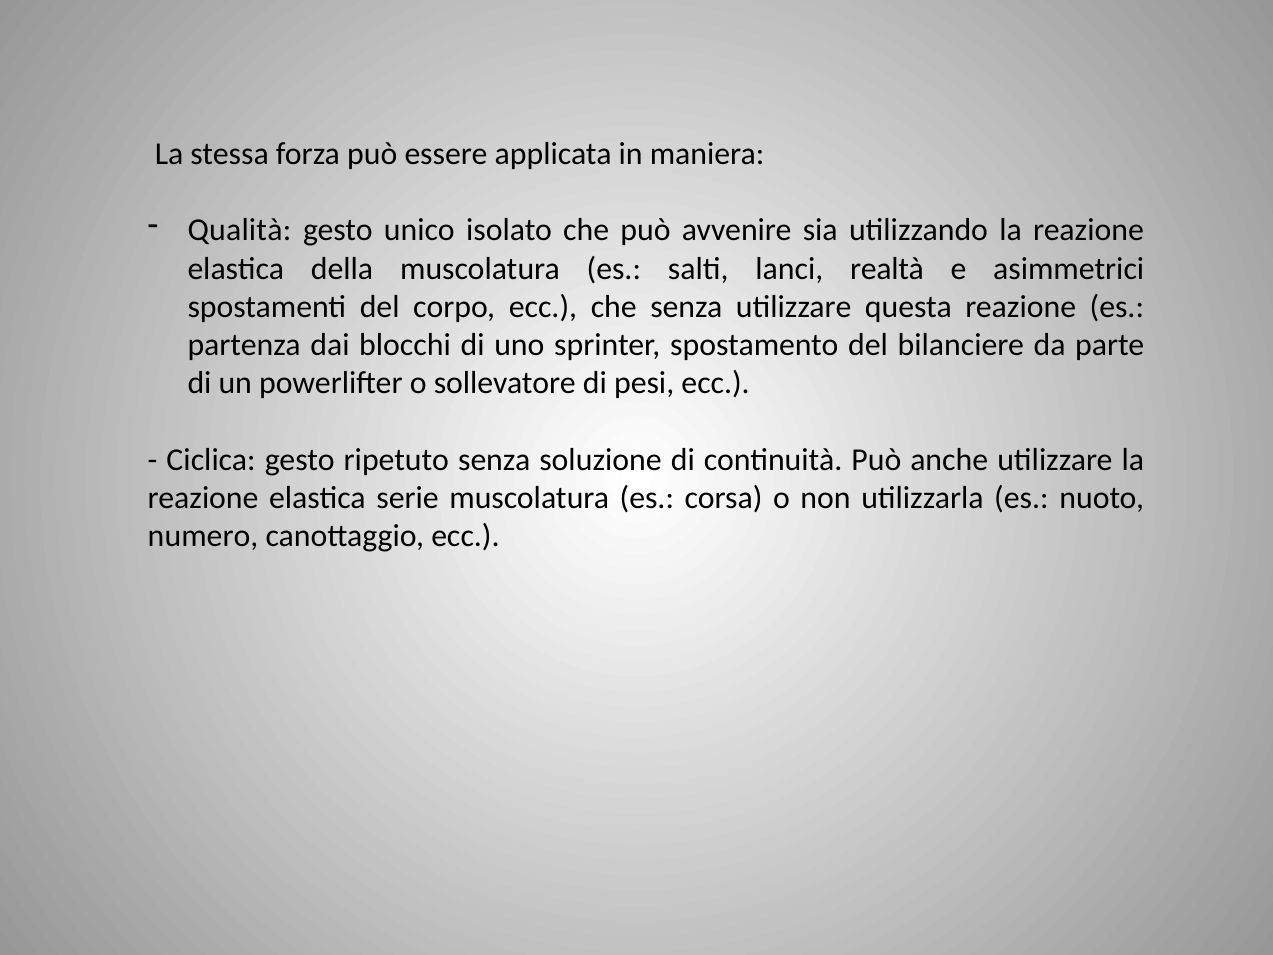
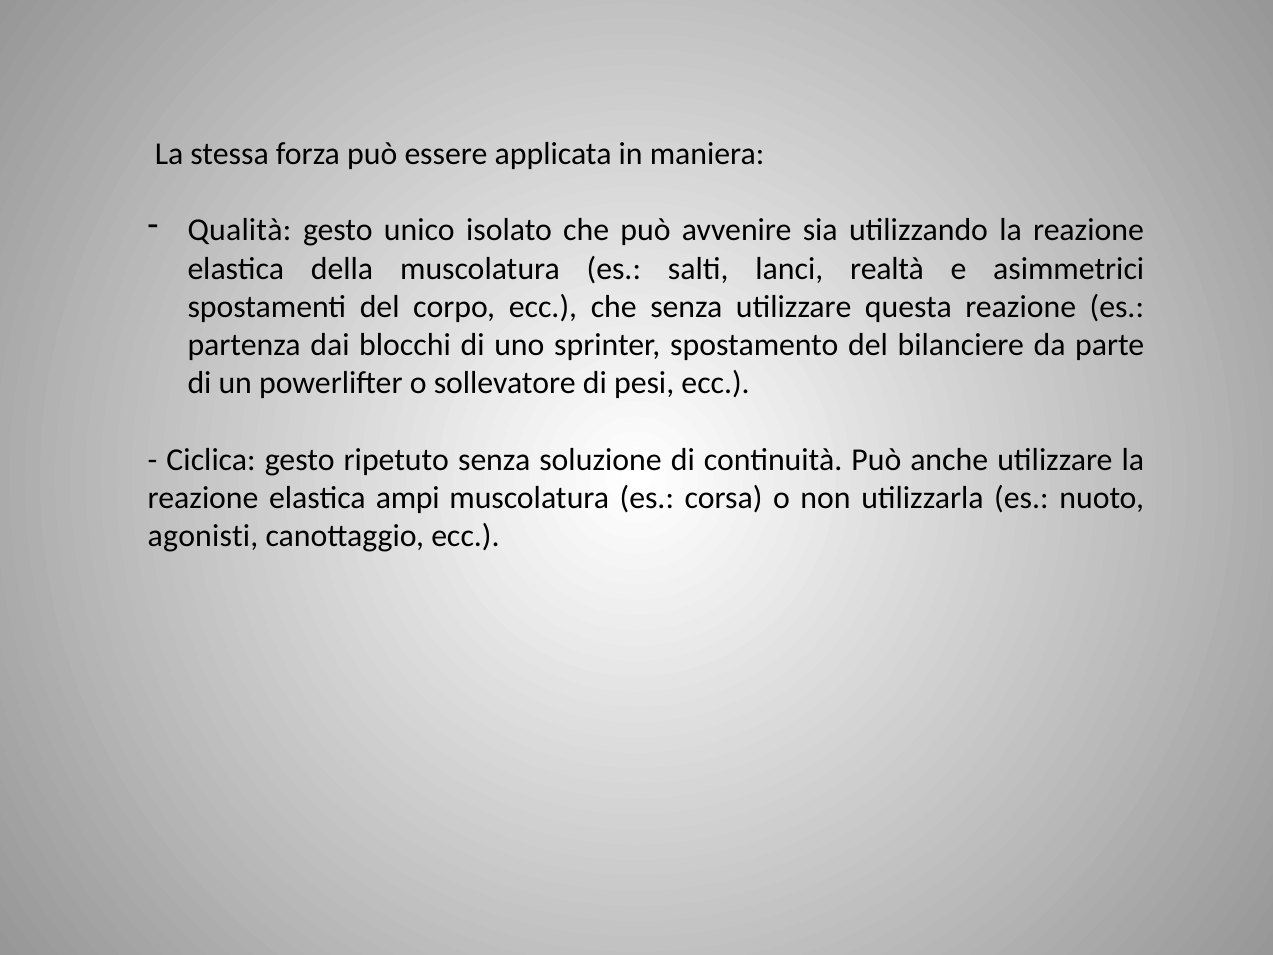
serie: serie -> ampi (408, 498)
numero: numero -> agonisti (203, 536)
